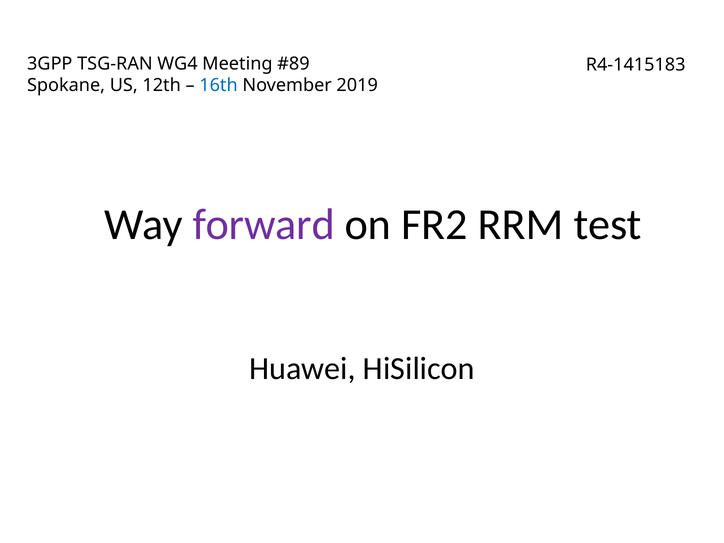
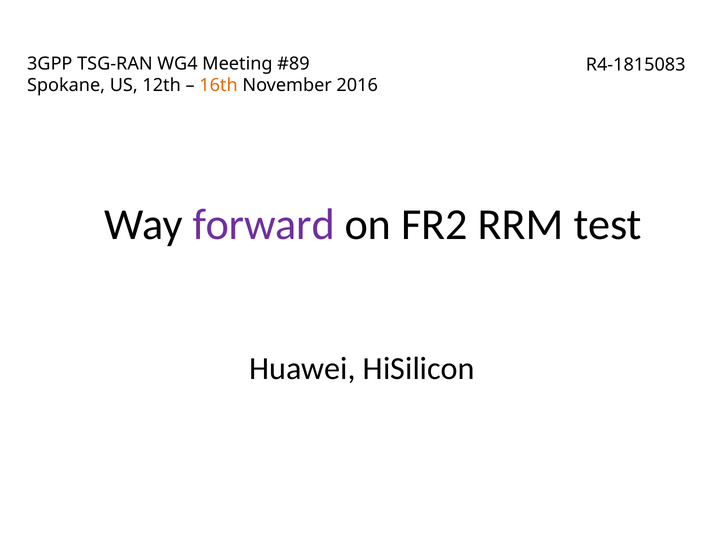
R4-1415183: R4-1415183 -> R4-1815083 (636, 65)
16th colour: blue -> orange (219, 85)
2019: 2019 -> 2016 (357, 85)
